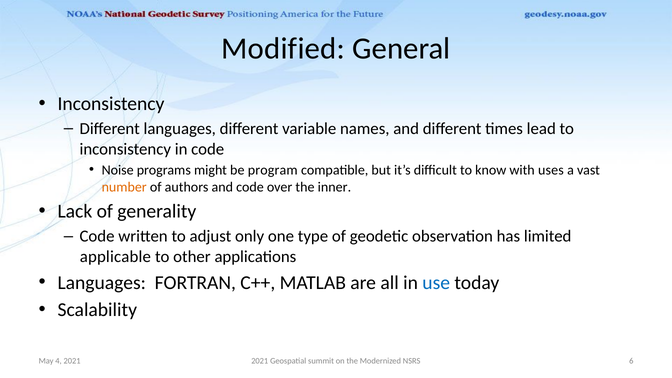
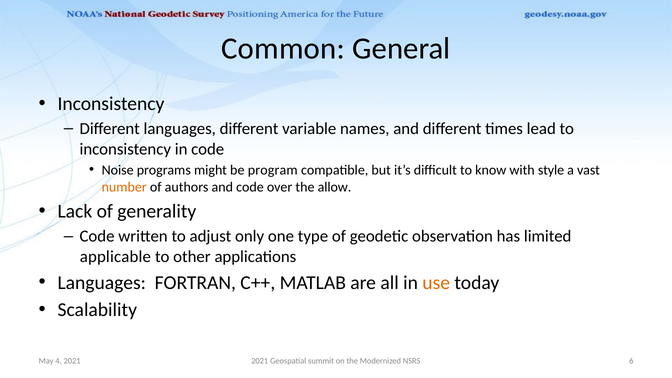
Modified: Modified -> Common (283, 49)
uses: uses -> style (551, 170)
inner: inner -> allow (334, 187)
use colour: blue -> orange (436, 283)
